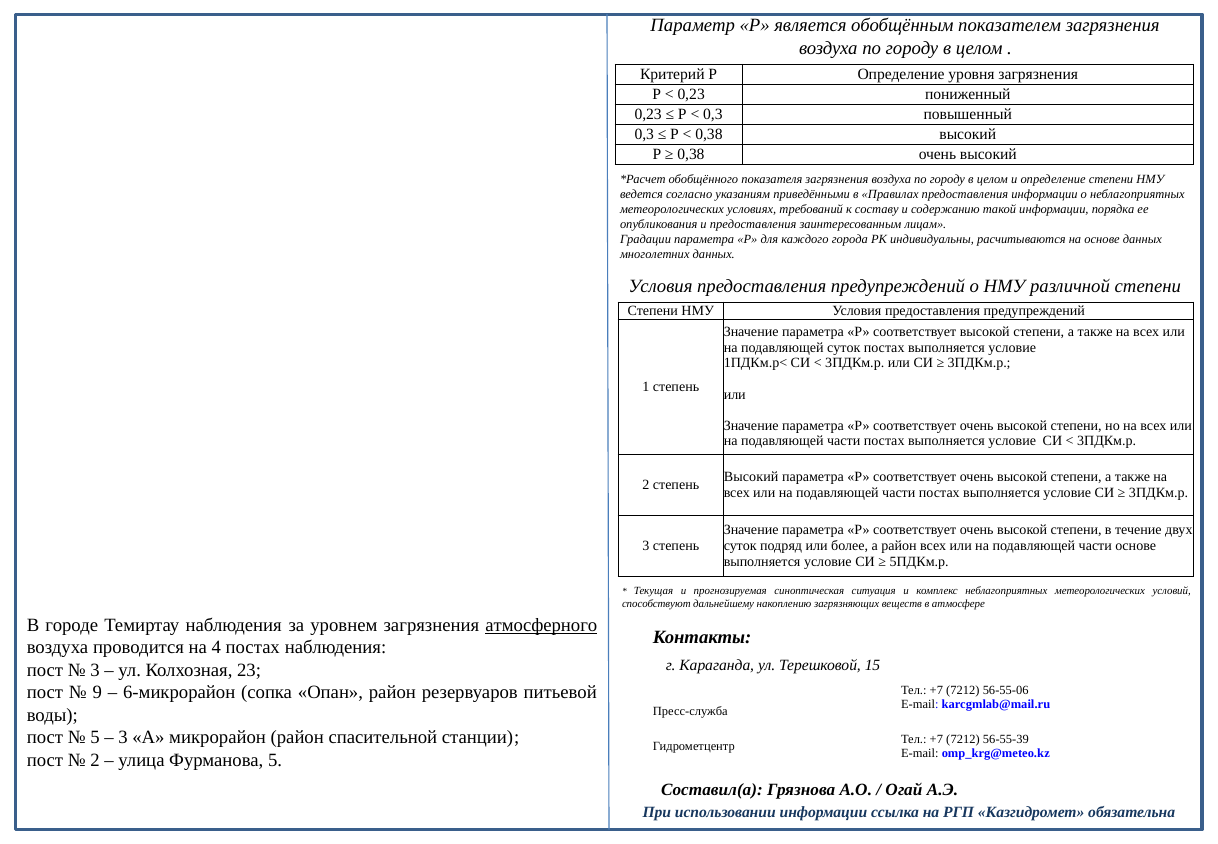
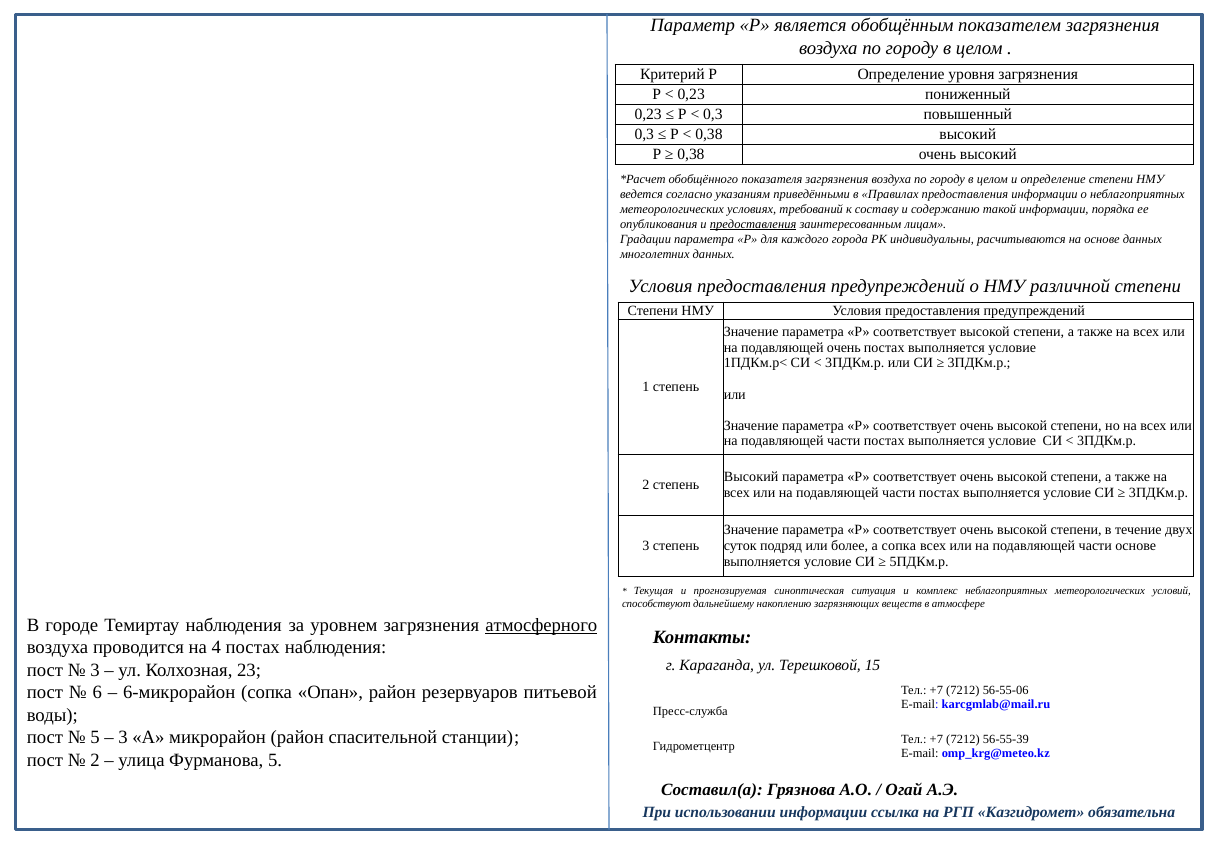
предоставления underline: none -> present (753, 224)
подавляющей суток: суток -> очень (844, 347)
а район: район -> сопка (899, 545)
9: 9 -> 6 (97, 692)
